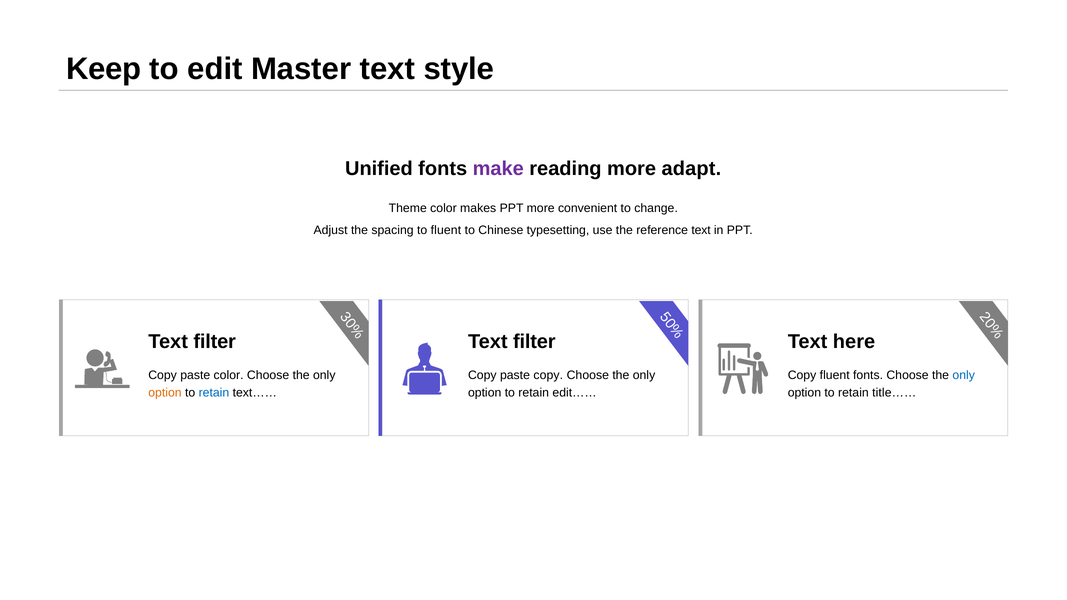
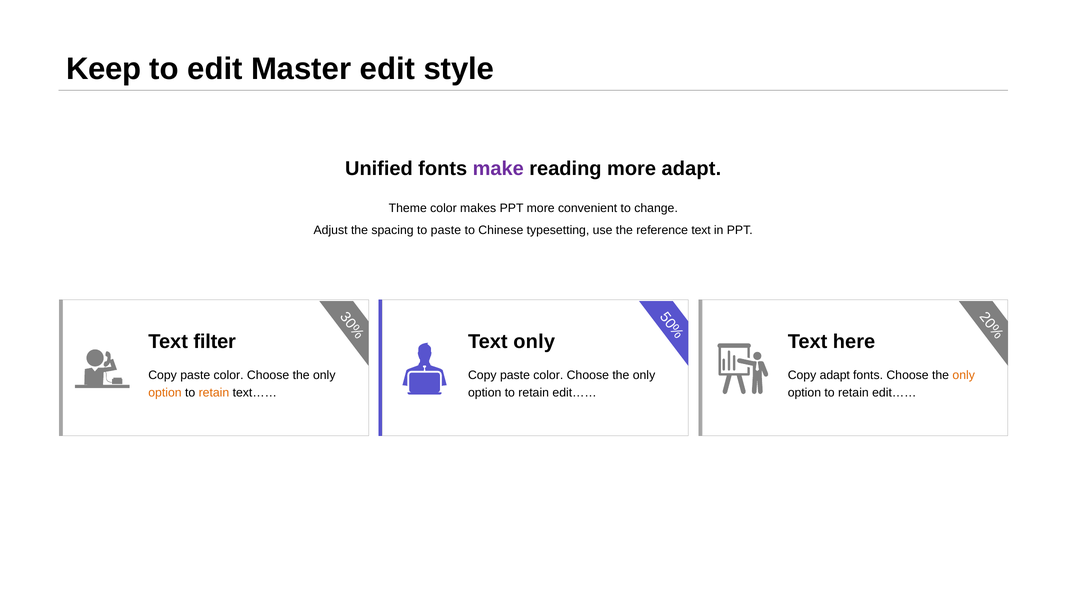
Master text: text -> edit (387, 69)
to fluent: fluent -> paste (446, 230)
filter: filter -> only (534, 342)
copy: copy -> color (548, 375)
Copy fluent: fluent -> adapt (835, 375)
only colour: blue -> orange (964, 375)
retain colour: blue -> orange (214, 393)
title……: title…… -> edit…… (894, 393)
